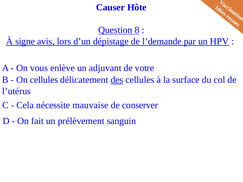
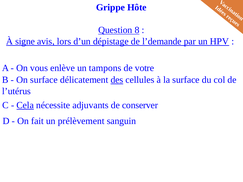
Causer: Causer -> Grippe (110, 7)
adjuvant: adjuvant -> tampons (105, 68)
On cellules: cellules -> surface (44, 80)
Cela underline: none -> present (25, 105)
mauvaise: mauvaise -> adjuvants (91, 105)
